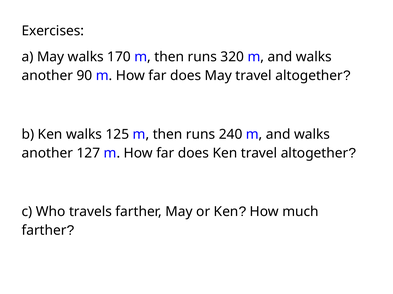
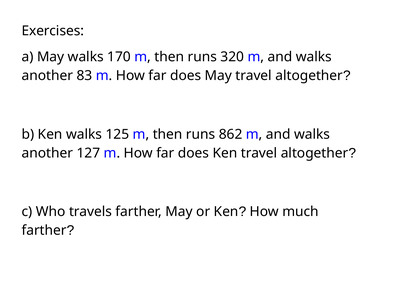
90: 90 -> 83 (84, 76)
240: 240 -> 862 (231, 135)
